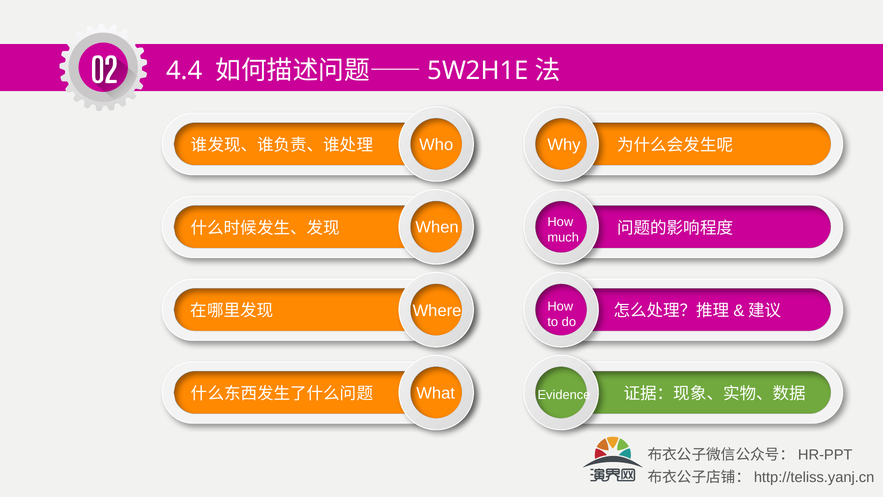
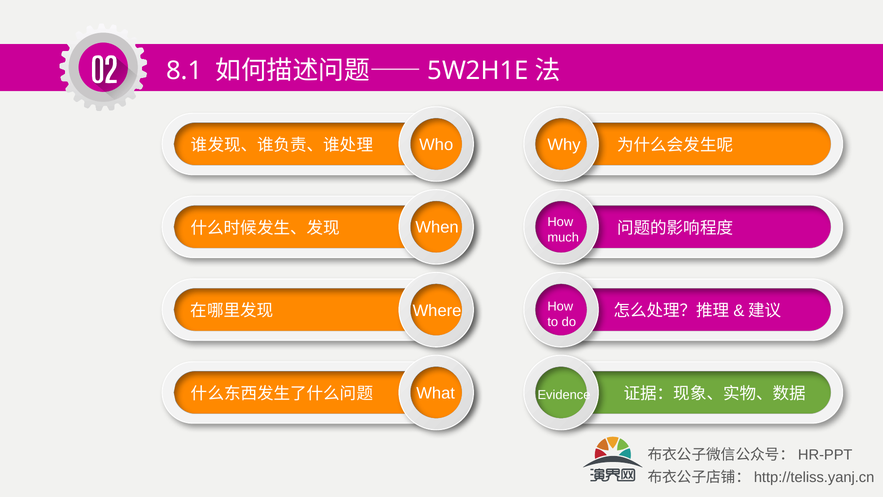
4.4: 4.4 -> 8.1 (184, 71)
